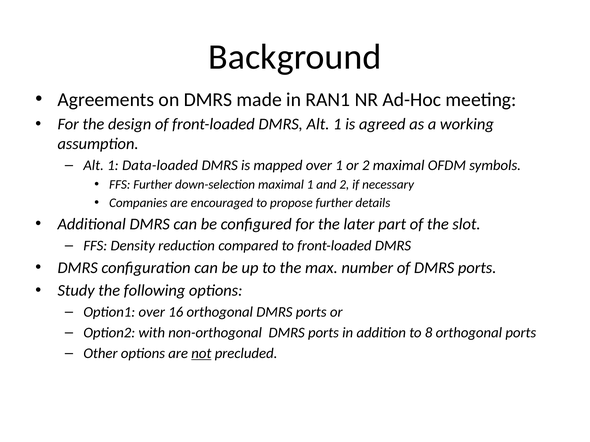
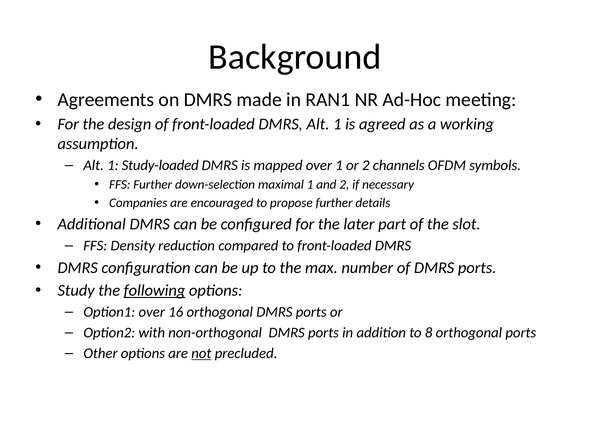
Data-loaded: Data-loaded -> Study-loaded (160, 166)
2 maximal: maximal -> channels (399, 166)
following underline: none -> present (155, 291)
